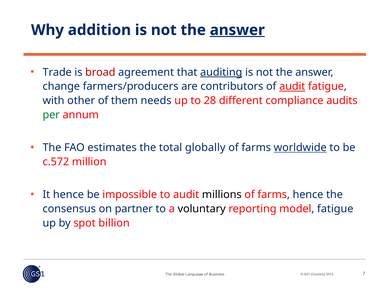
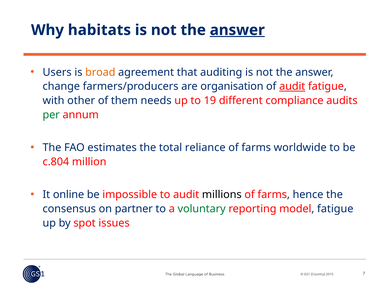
addition: addition -> habitats (99, 30)
Trade: Trade -> Users (57, 72)
broad colour: red -> orange (100, 72)
auditing underline: present -> none (221, 72)
contributors: contributors -> organisation (232, 86)
28: 28 -> 19 (210, 101)
globally: globally -> reliance (205, 148)
worldwide underline: present -> none (300, 148)
c.572: c.572 -> c.804 (56, 162)
It hence: hence -> online (69, 195)
voluntary colour: black -> green (202, 209)
billion: billion -> issues (114, 223)
